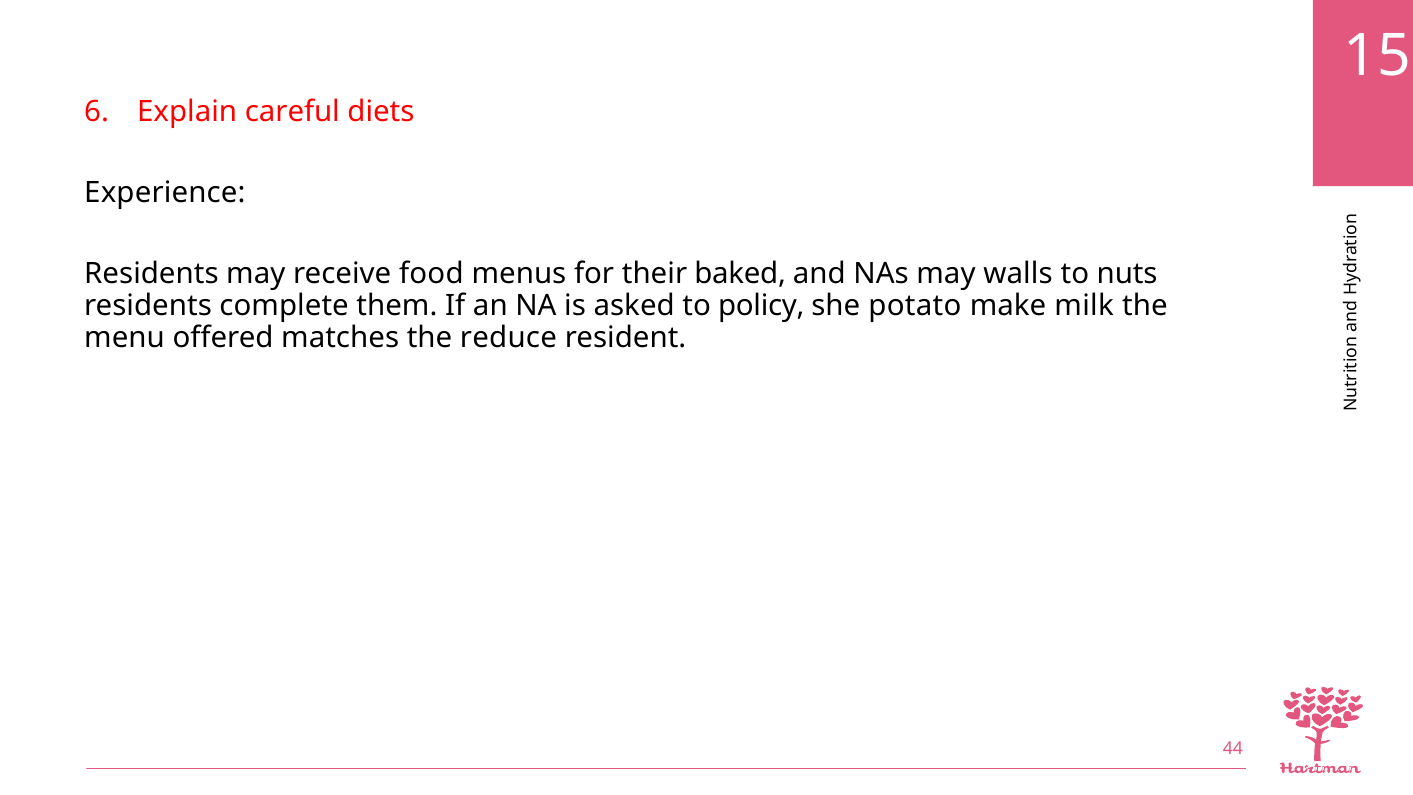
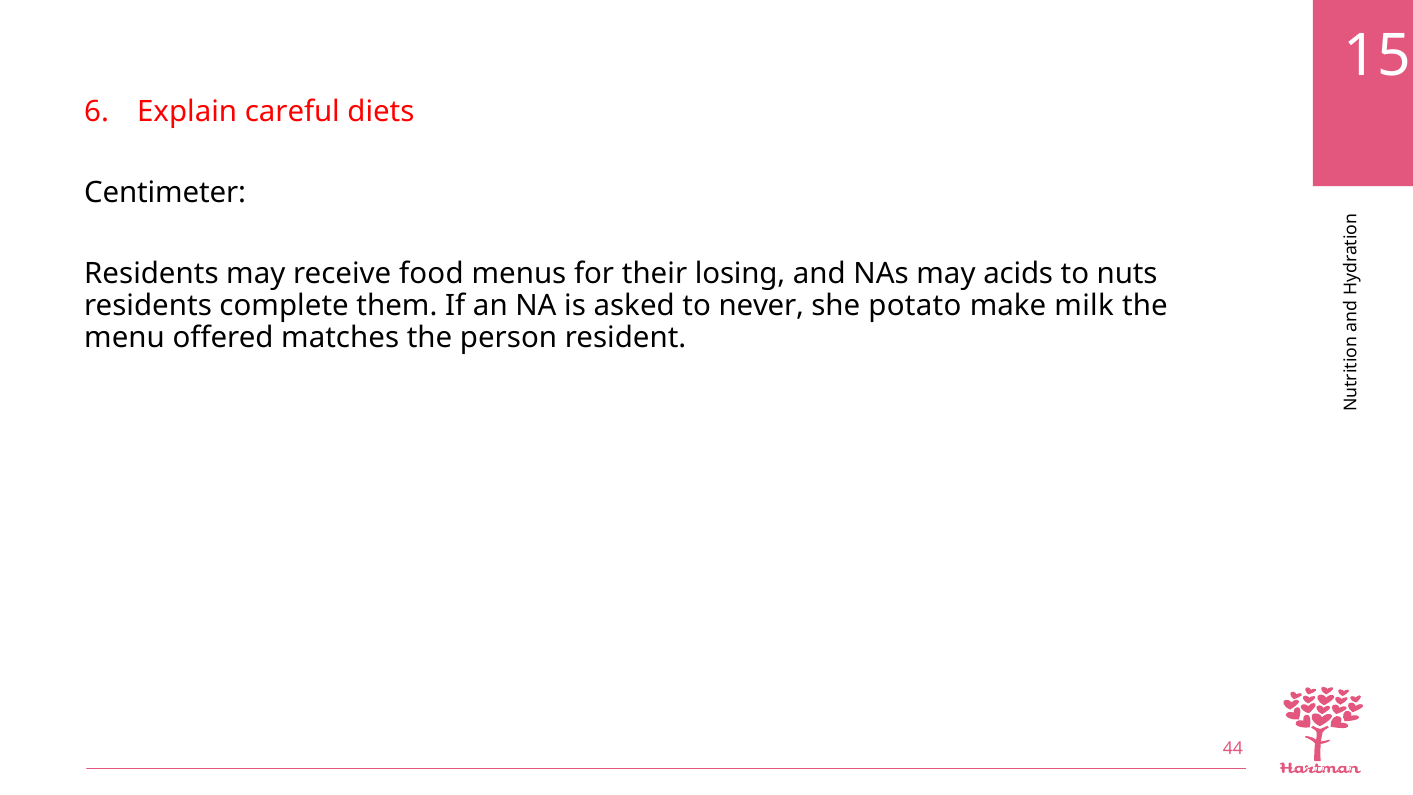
Experience: Experience -> Centimeter (165, 193)
baked: baked -> losing (740, 274)
walls: walls -> acids (1018, 274)
policy: policy -> never (761, 306)
reduce: reduce -> person (509, 338)
